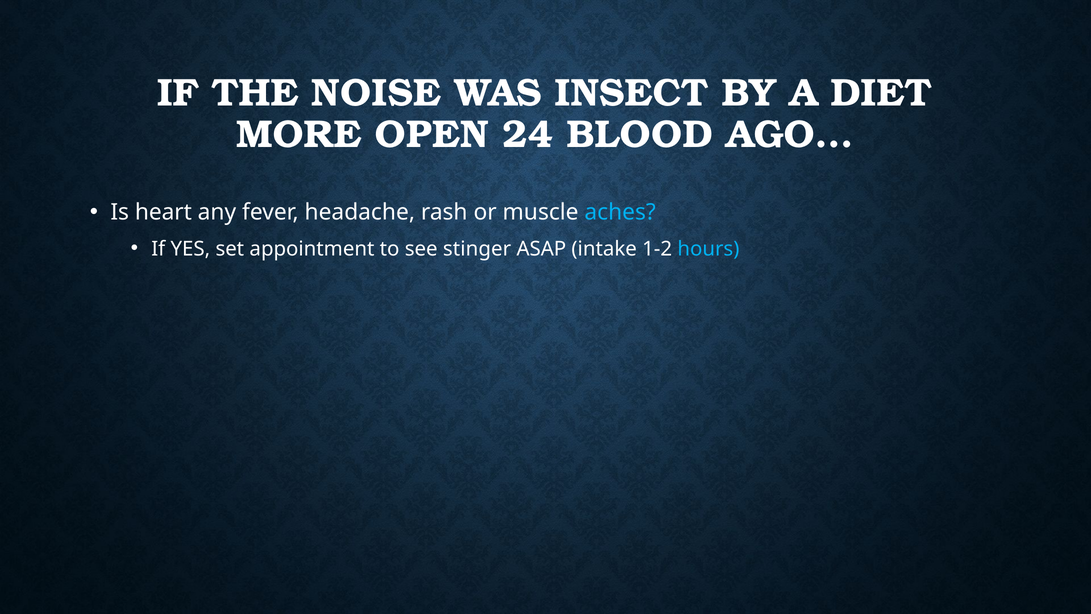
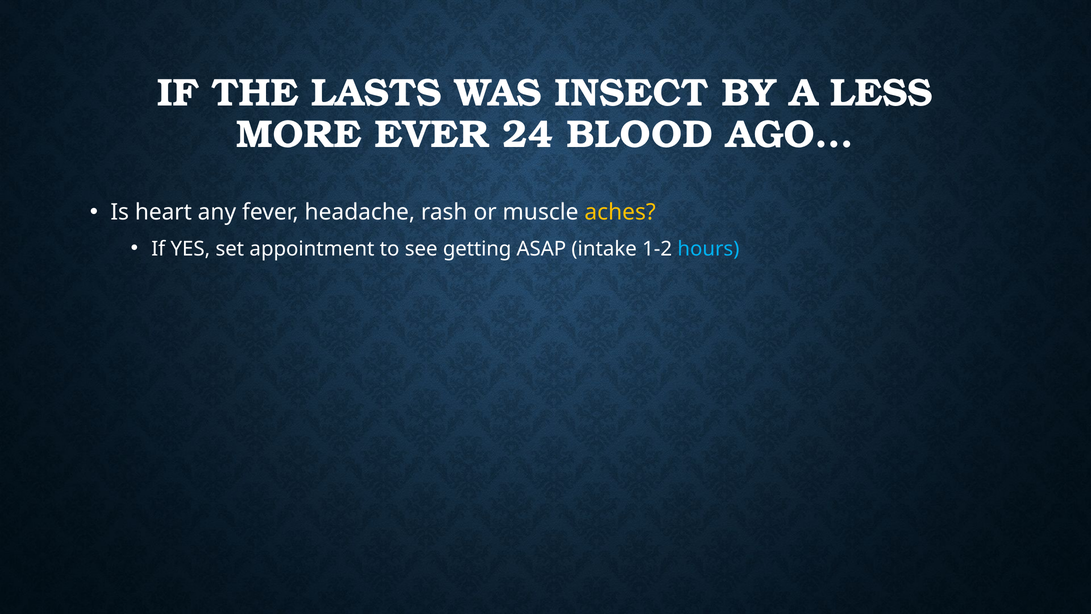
NOISE: NOISE -> LASTS (377, 93)
DIET: DIET -> LESS (882, 93)
OPEN: OPEN -> EVER (432, 134)
aches colour: light blue -> yellow (620, 212)
stinger: stinger -> getting (477, 249)
